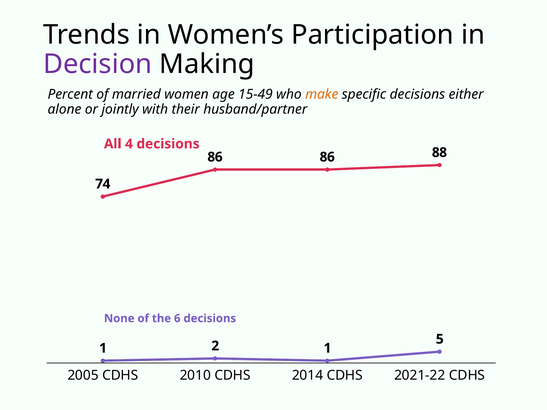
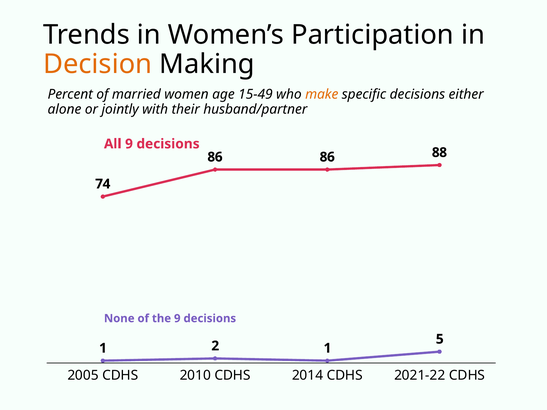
Decision colour: purple -> orange (98, 64)
All 4: 4 -> 9 (129, 144)
the 6: 6 -> 9 (177, 319)
